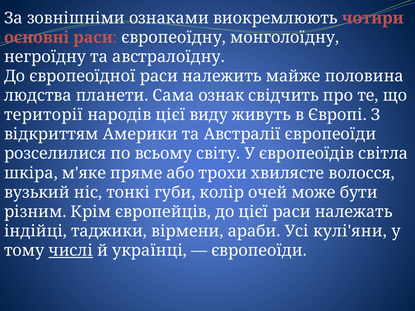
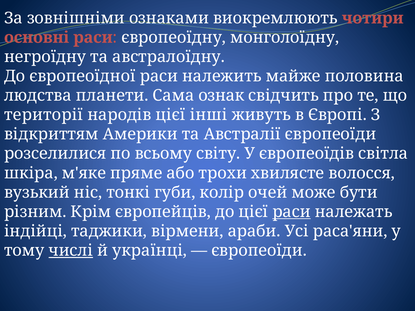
виду: виду -> інші (208, 115)
раси underline: none -> present (291, 212)
кулі'яни: кулі'яни -> раса'яни (350, 231)
